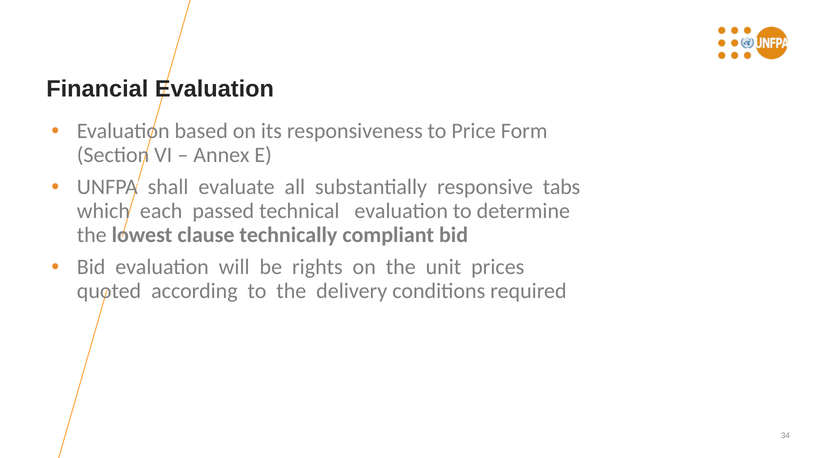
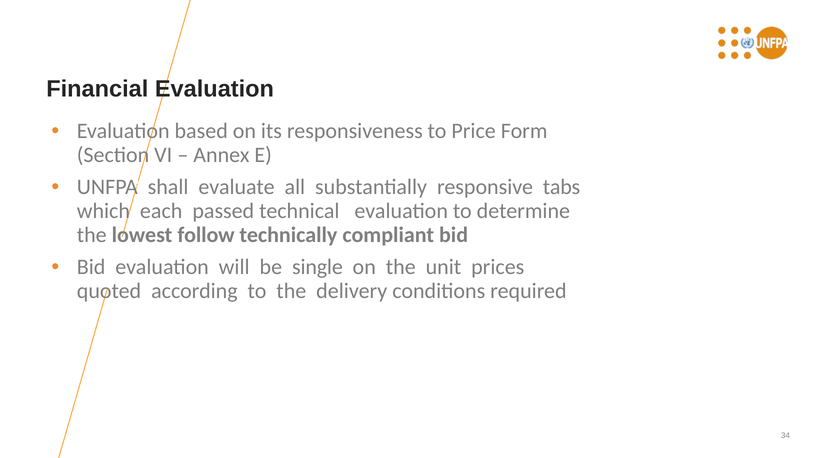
clause: clause -> follow (206, 234)
rights: rights -> single (317, 267)
